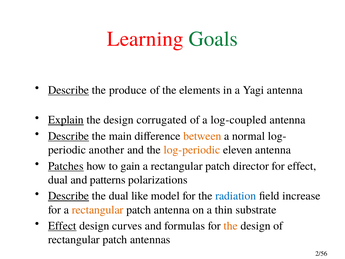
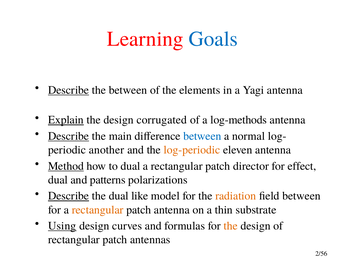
Goals colour: green -> blue (213, 39)
the produce: produce -> between (128, 90)
log-coupled: log-coupled -> log-methods (239, 120)
between colour: orange -> blue (202, 136)
Patches: Patches -> Method (66, 166)
to gain: gain -> dual (130, 166)
radiation colour: blue -> orange (236, 196)
field increase: increase -> between (301, 196)
Effect: Effect -> Using (62, 226)
